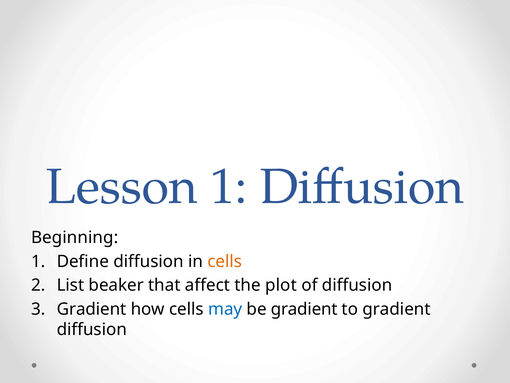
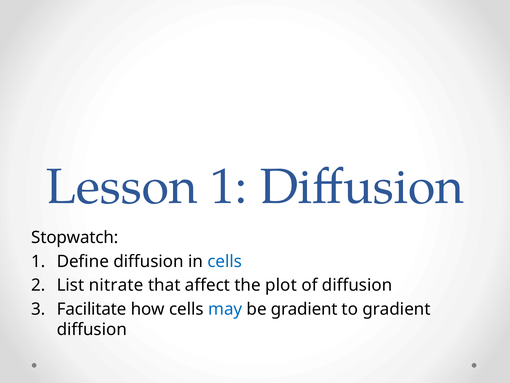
Beginning: Beginning -> Stopwatch (75, 237)
cells colour: orange -> blue (225, 261)
beaker: beaker -> nitrate (116, 285)
Gradient: Gradient -> Facilitate (92, 309)
